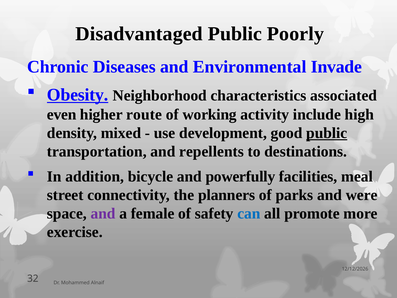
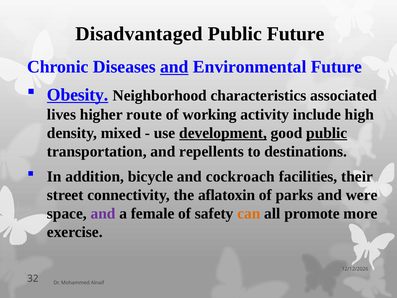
Public Poorly: Poorly -> Future (296, 34)
and underline: none -> present (174, 67)
Environmental Invade: Invade -> Future (336, 67)
even: even -> lives (62, 114)
development underline: none -> present (223, 133)
powerfully: powerfully -> cockroach (240, 176)
meal: meal -> their (357, 176)
planners: planners -> aflatoxin (227, 195)
can colour: blue -> orange (249, 213)
